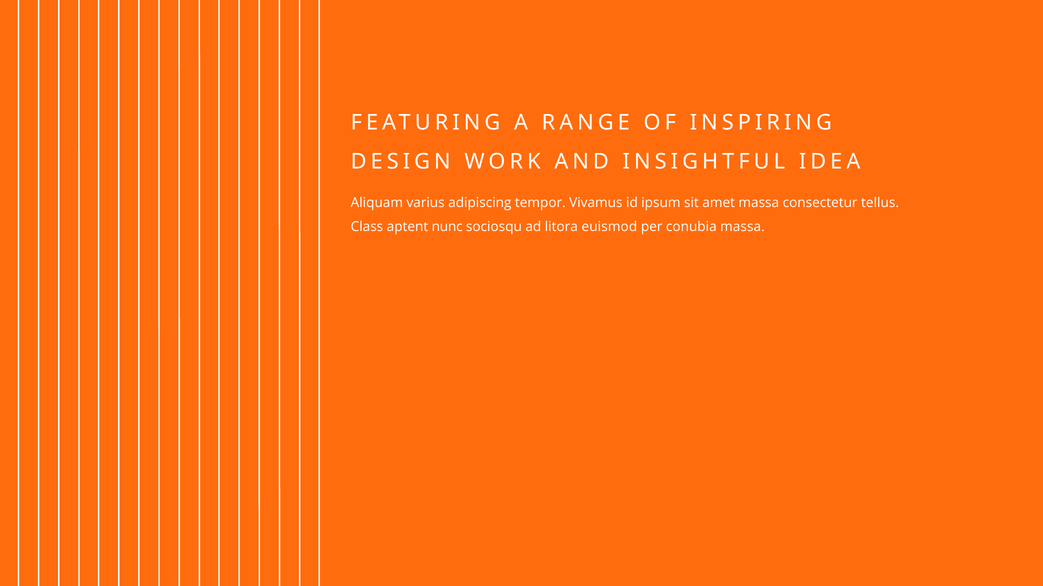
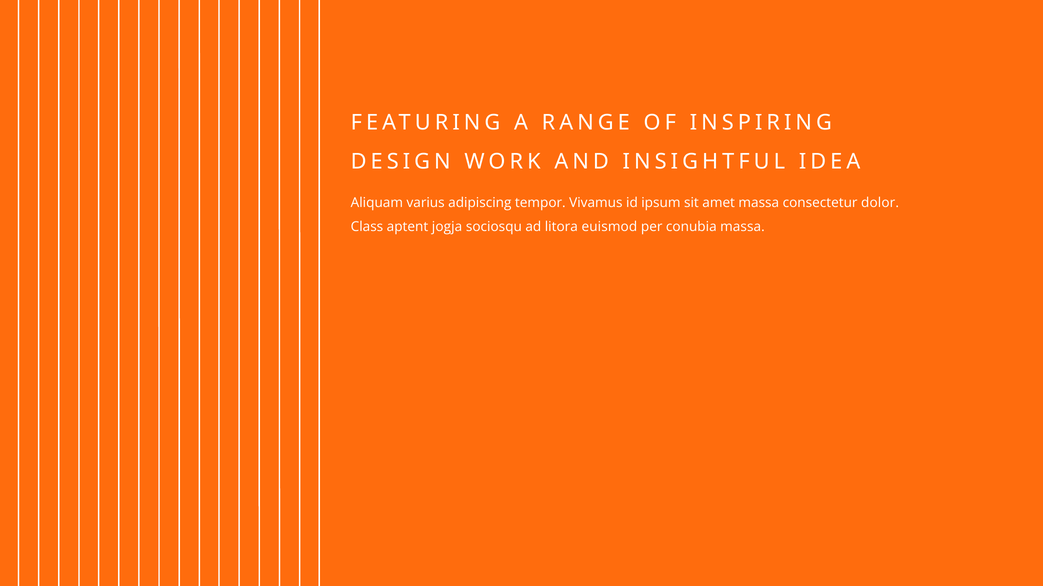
tellus: tellus -> dolor (880, 203)
nunc: nunc -> jogja (447, 227)
